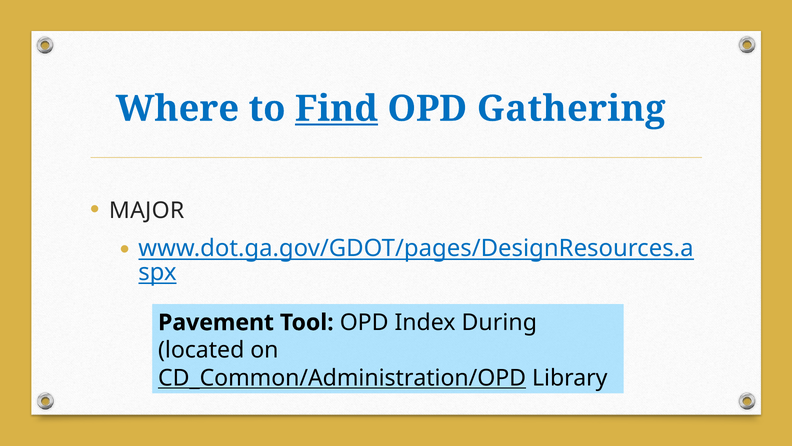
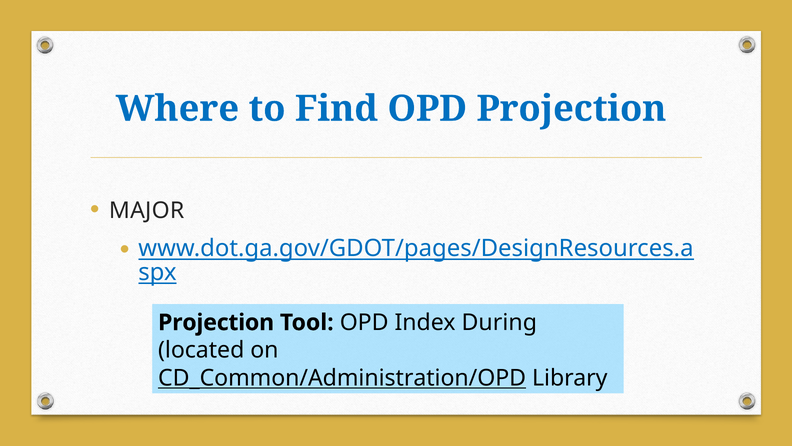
Find underline: present -> none (336, 109)
OPD Gathering: Gathering -> Projection (571, 109)
Pavement: Pavement -> Projection (216, 322)
